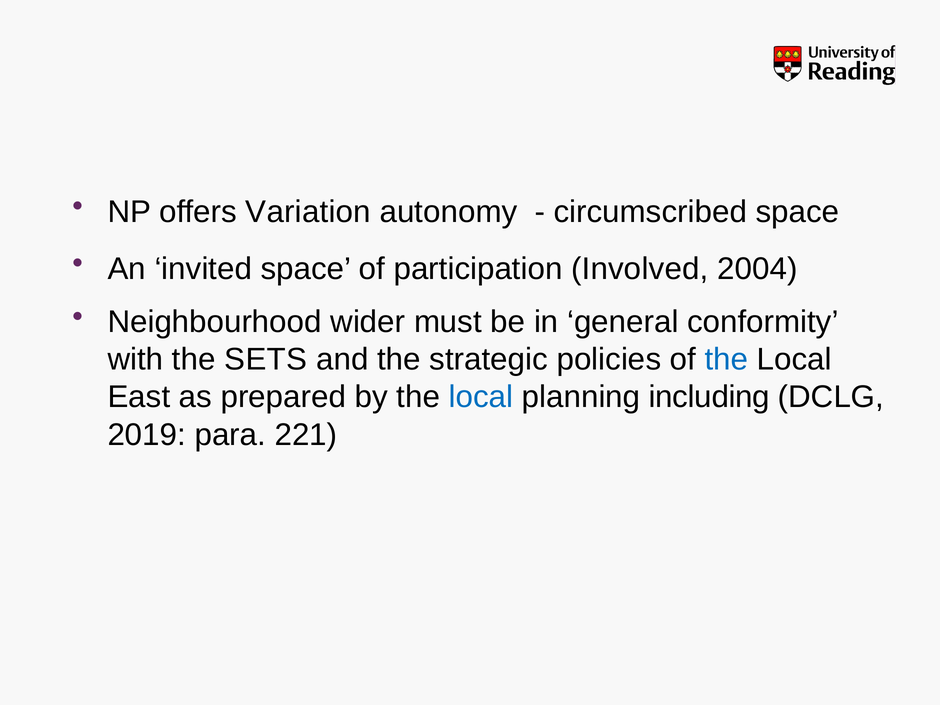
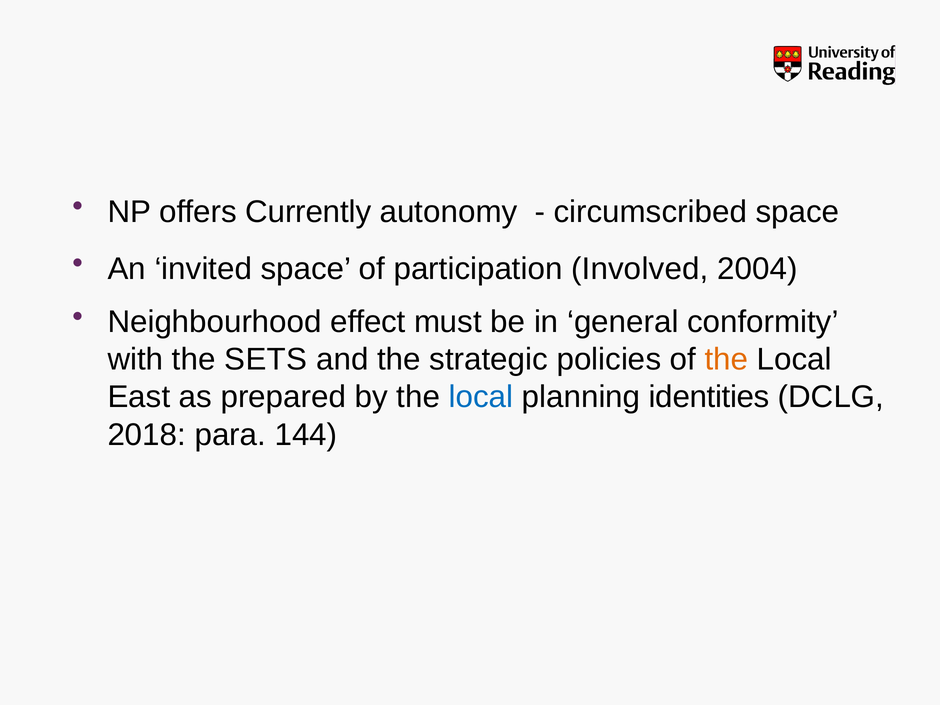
Variation: Variation -> Currently (308, 212)
wider: wider -> effect (368, 322)
the colour: blue -> orange (726, 360)
including: including -> identities (709, 397)
2019: 2019 -> 2018 (147, 435)
221: 221 -> 144 (306, 435)
